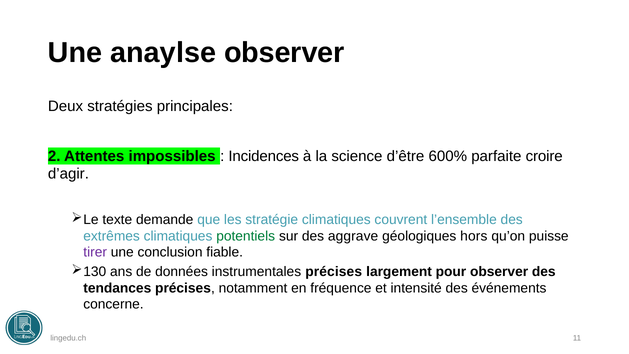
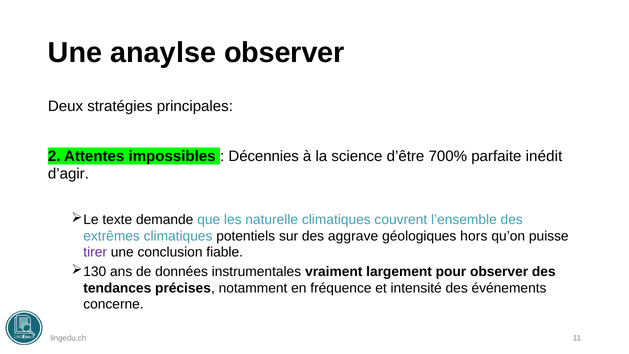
Incidences: Incidences -> Décennies (264, 156)
600%: 600% -> 700% (448, 156)
croire: croire -> inédit (544, 156)
stratégie: stratégie -> naturelle (272, 220)
potentiels colour: green -> black (246, 236)
instrumentales précises: précises -> vraiment (334, 272)
